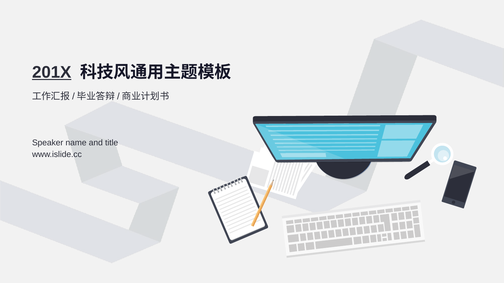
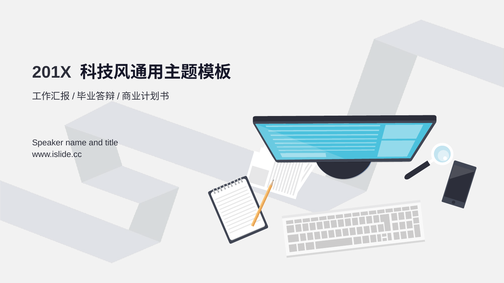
201X underline: present -> none (52, 72)
